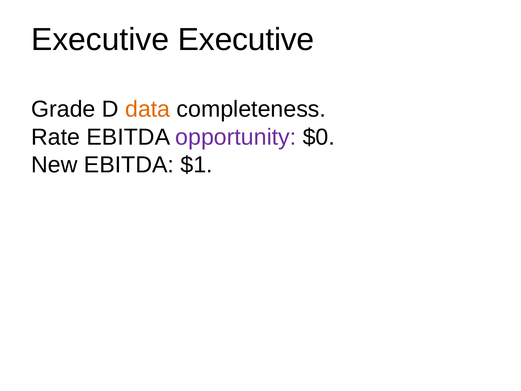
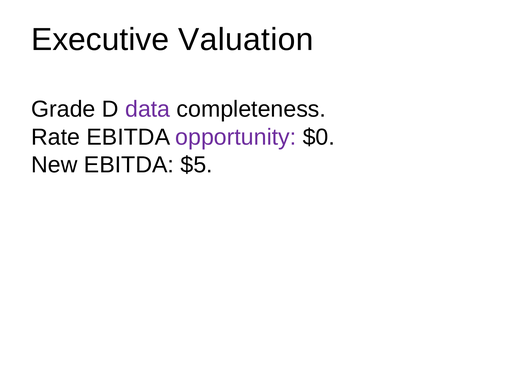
Executive Executive: Executive -> Valuation (246, 40)
data colour: orange -> purple (148, 109)
$1: $1 -> $5 (197, 165)
